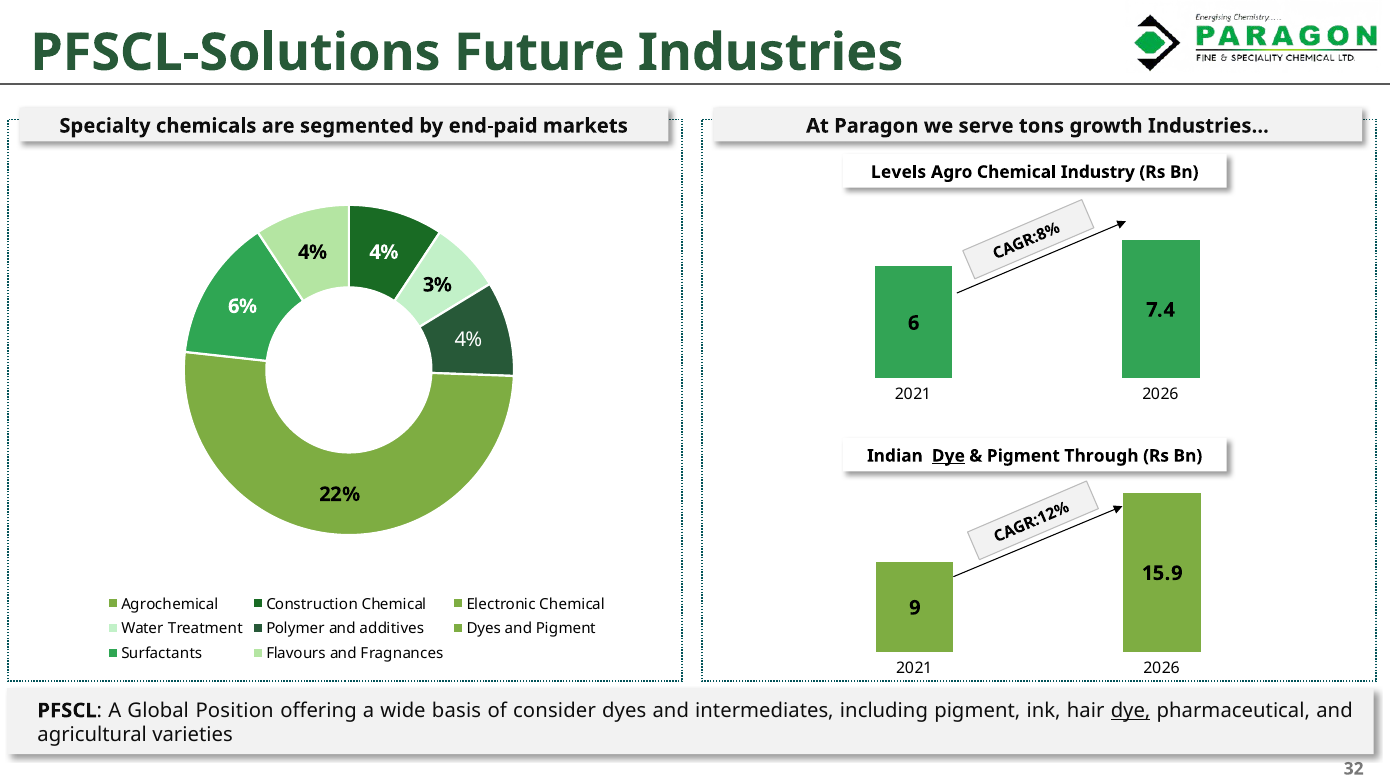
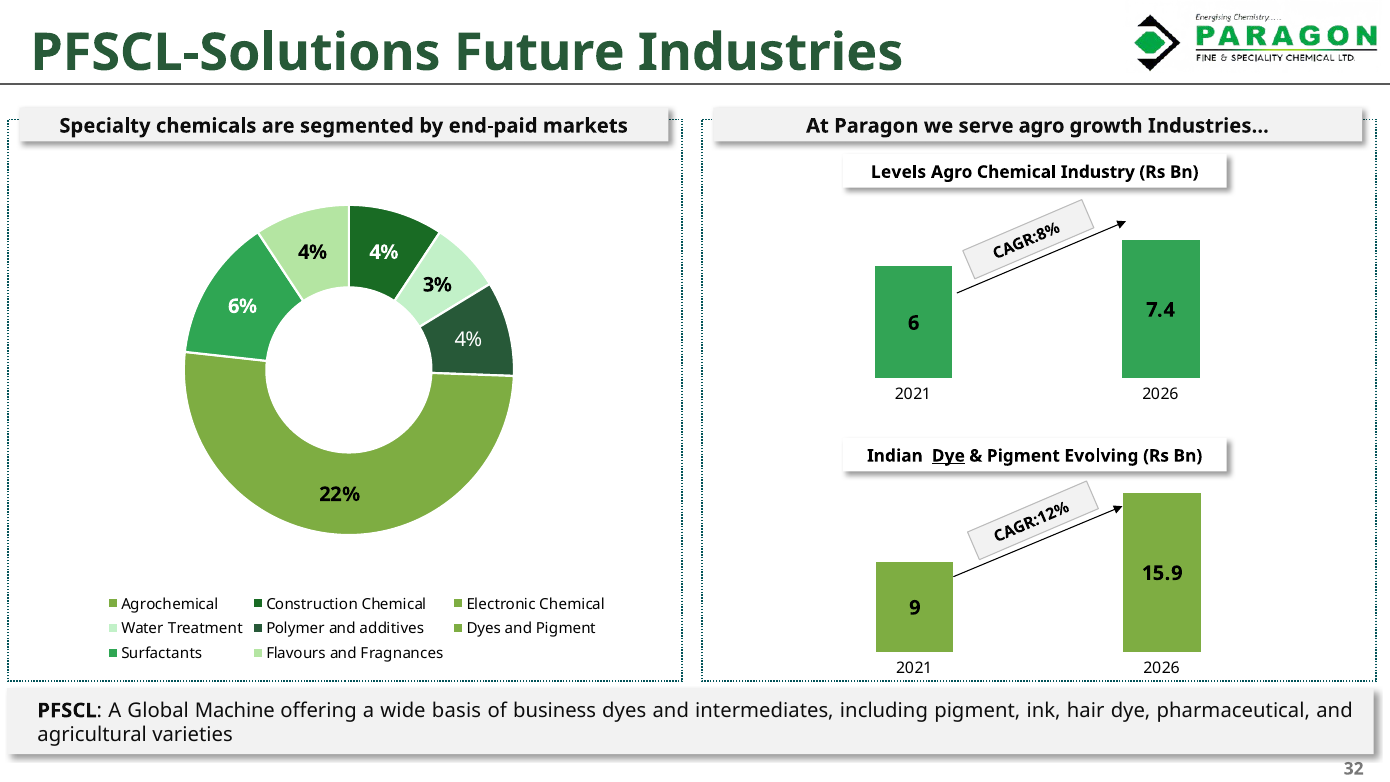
serve tons: tons -> agro (1042, 126)
Through: Through -> Evolving (1101, 456)
Position: Position -> Machine (235, 710)
consider: consider -> business (555, 710)
dye underline: present -> none (1131, 710)
